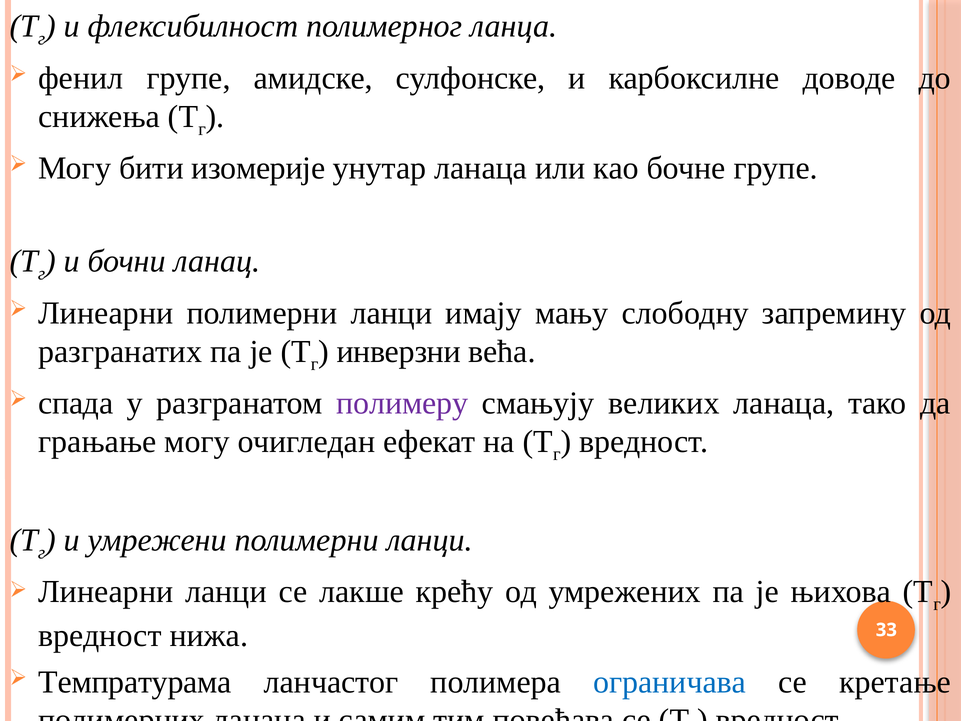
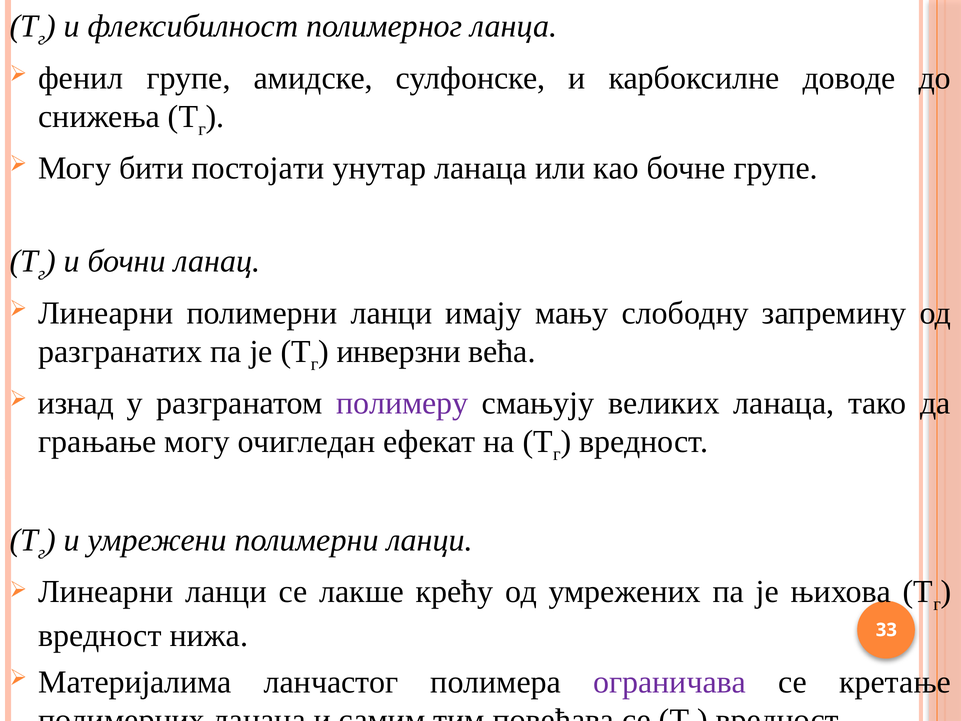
изомерије: изомерије -> постојати (258, 168)
спада: спада -> изнад (76, 403)
Темпратурама: Темпратурама -> Материјалима (135, 682)
ограничава colour: blue -> purple (670, 682)
